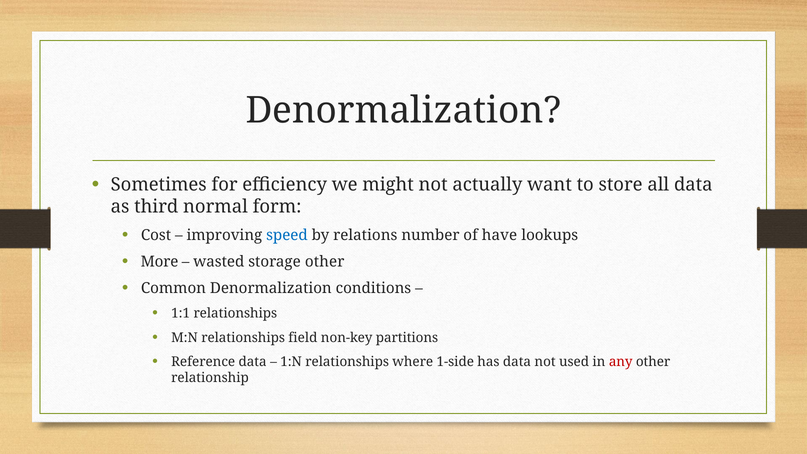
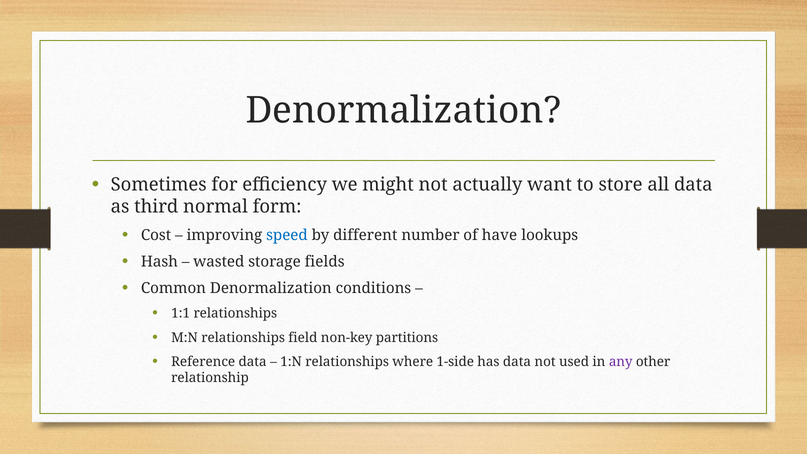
relations: relations -> different (365, 235)
More: More -> Hash (159, 262)
storage other: other -> fields (325, 262)
any colour: red -> purple (621, 362)
